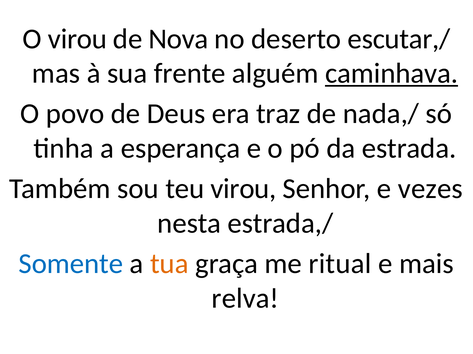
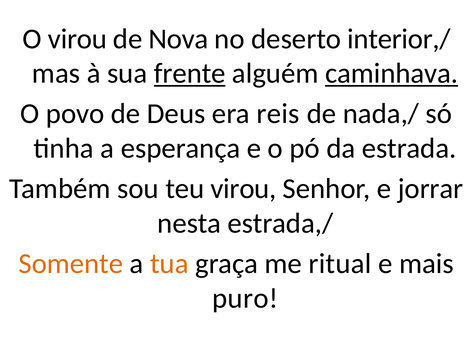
escutar,/: escutar,/ -> interior,/ (399, 39)
frente underline: none -> present (190, 74)
traz: traz -> reis (278, 114)
vezes: vezes -> jorrar (431, 189)
Somente colour: blue -> orange (71, 264)
relva: relva -> puro (245, 299)
